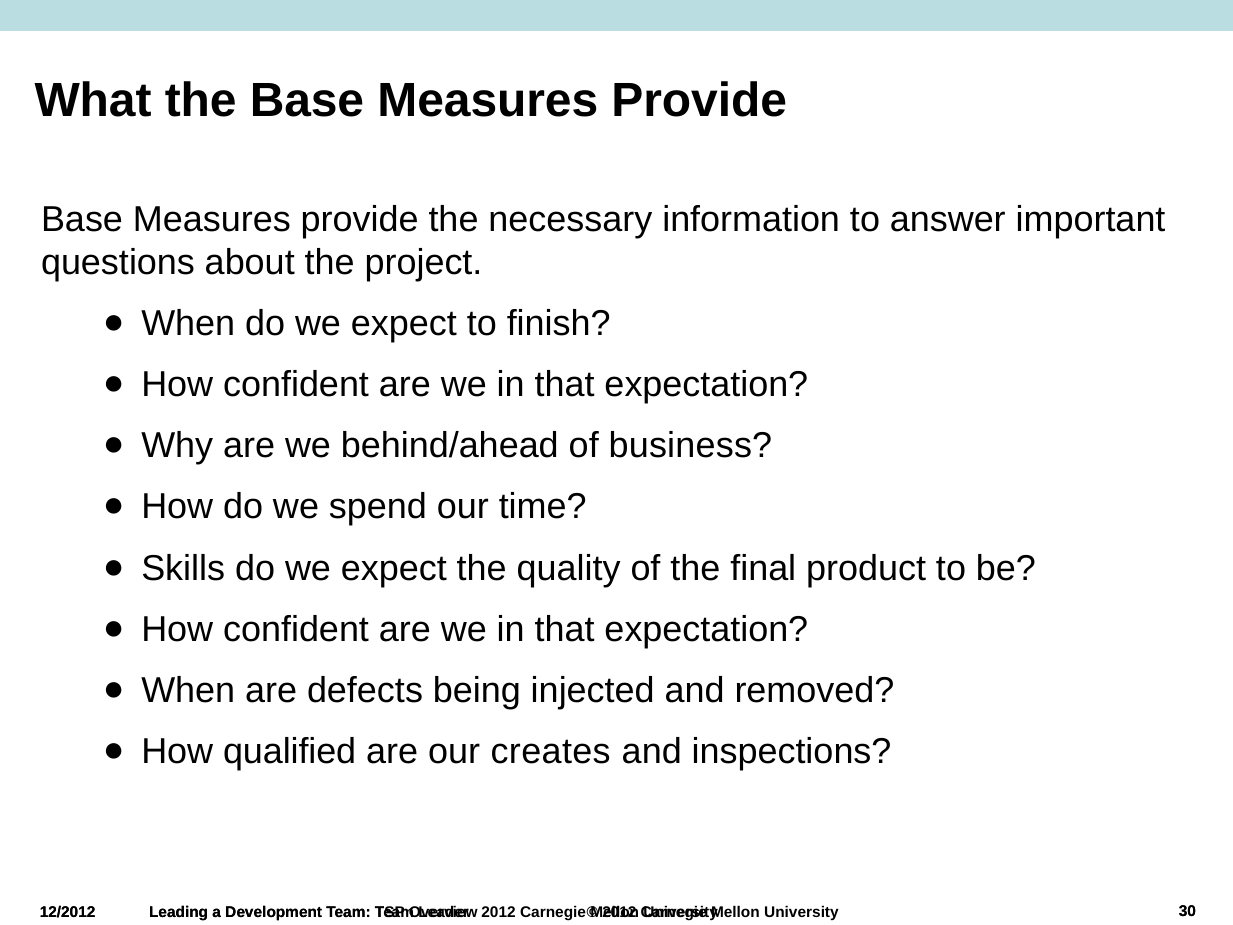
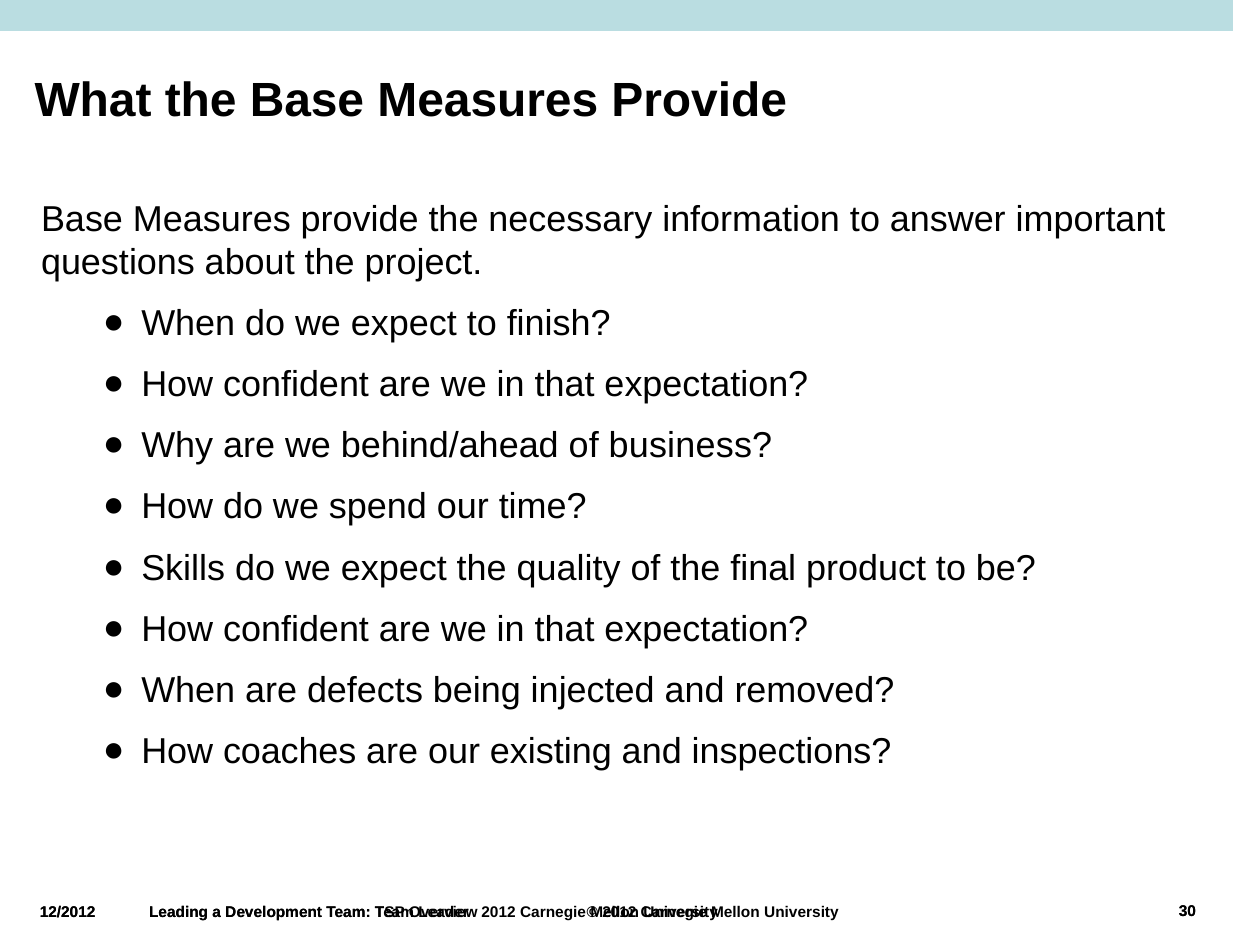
qualified: qualified -> coaches (290, 751)
creates: creates -> existing (551, 751)
